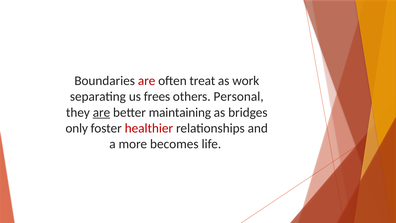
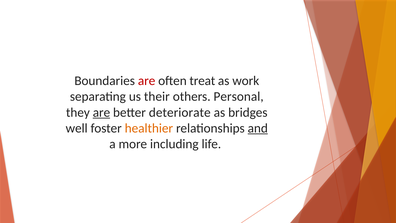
frees: frees -> their (157, 96)
maintaining: maintaining -> deteriorate (180, 112)
only: only -> well (77, 128)
healthier colour: red -> orange (149, 128)
and underline: none -> present (258, 128)
becomes: becomes -> including (174, 144)
